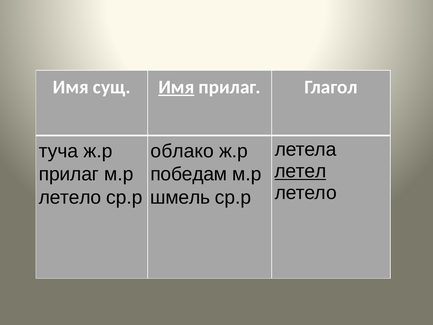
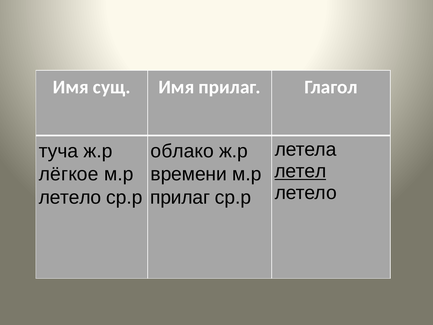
Имя underline: present -> none (176, 87)
прилаг: прилаг -> лёгкое (69, 174)
победам: победам -> времени (189, 174)
шмель: шмель -> прилаг (180, 197)
